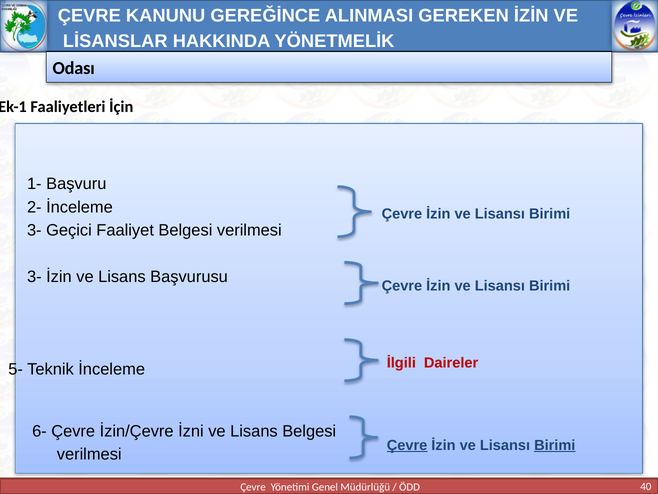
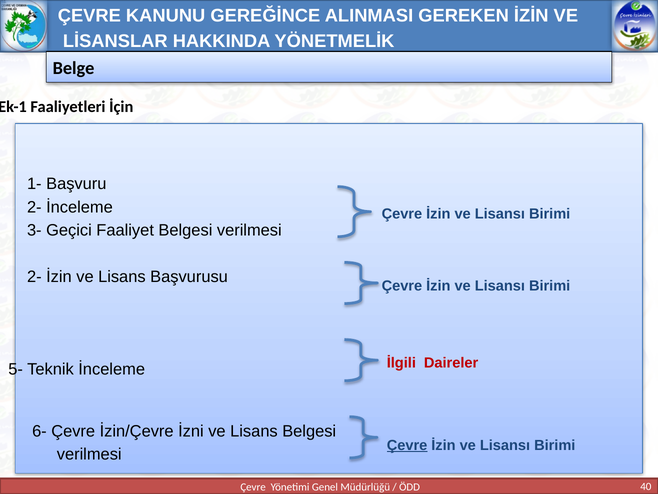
Odası: Odası -> Belge (74, 68)
3-: 3- -> 2- (34, 276)
Birimi underline: present -> none (555, 445)
